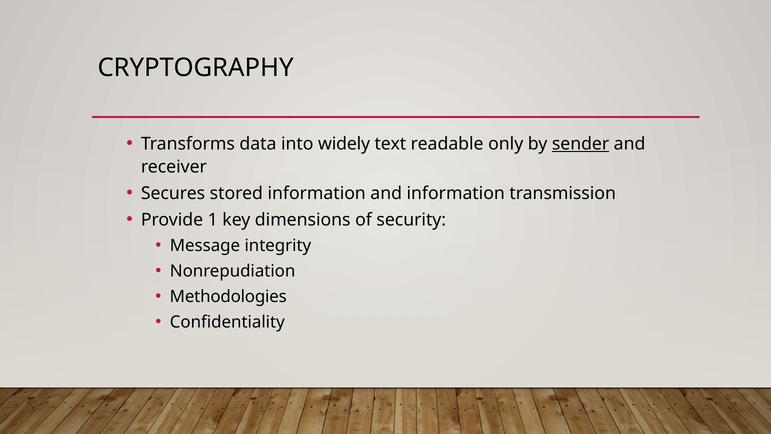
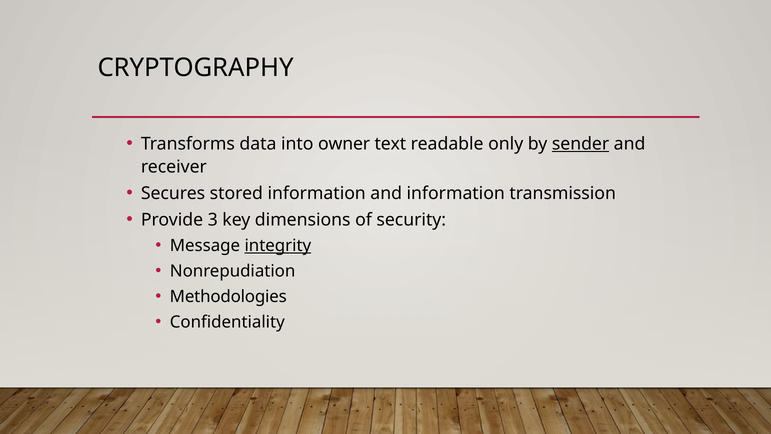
widely: widely -> owner (344, 144)
1: 1 -> 3 (213, 220)
integrity underline: none -> present (278, 246)
